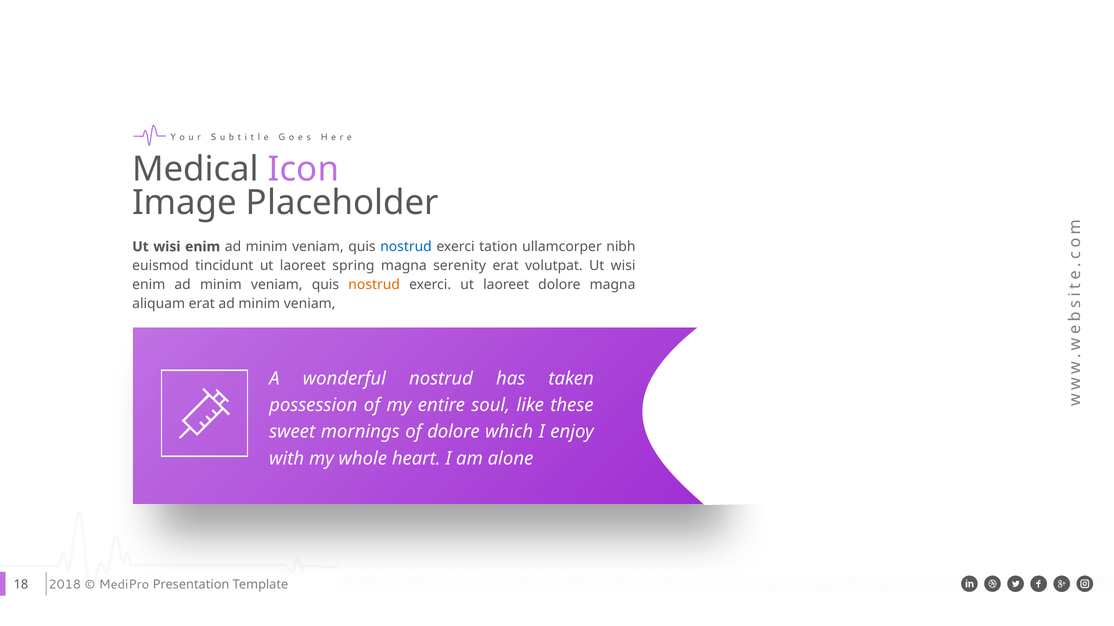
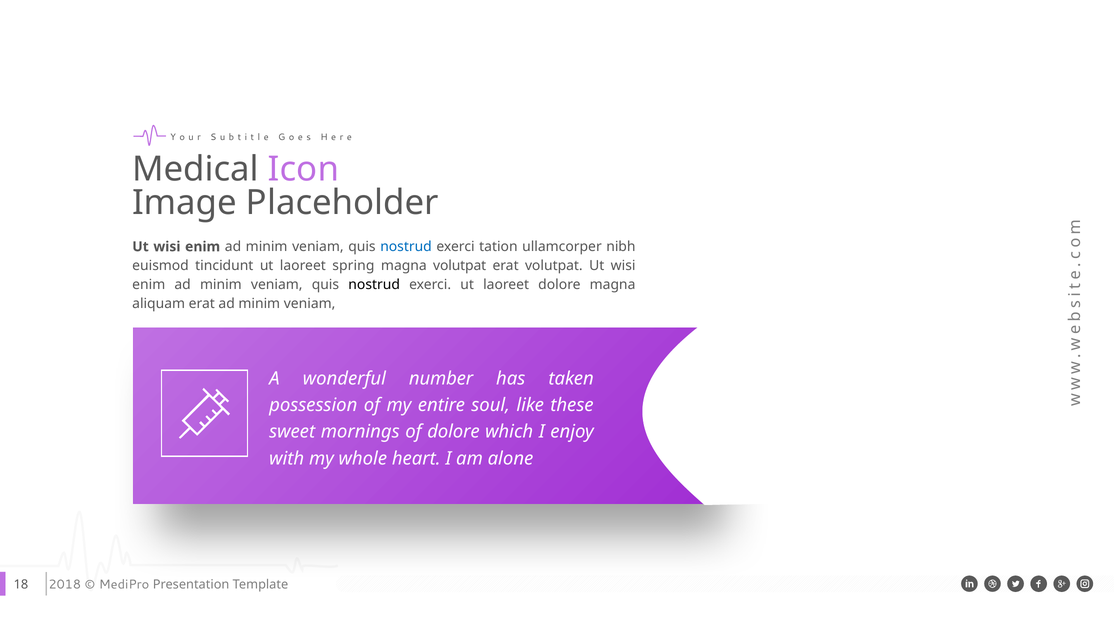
magna serenity: serenity -> volutpat (460, 266)
nostrud colour: orange -> black (374, 285)
wonderful nostrud: nostrud -> number (441, 379)
